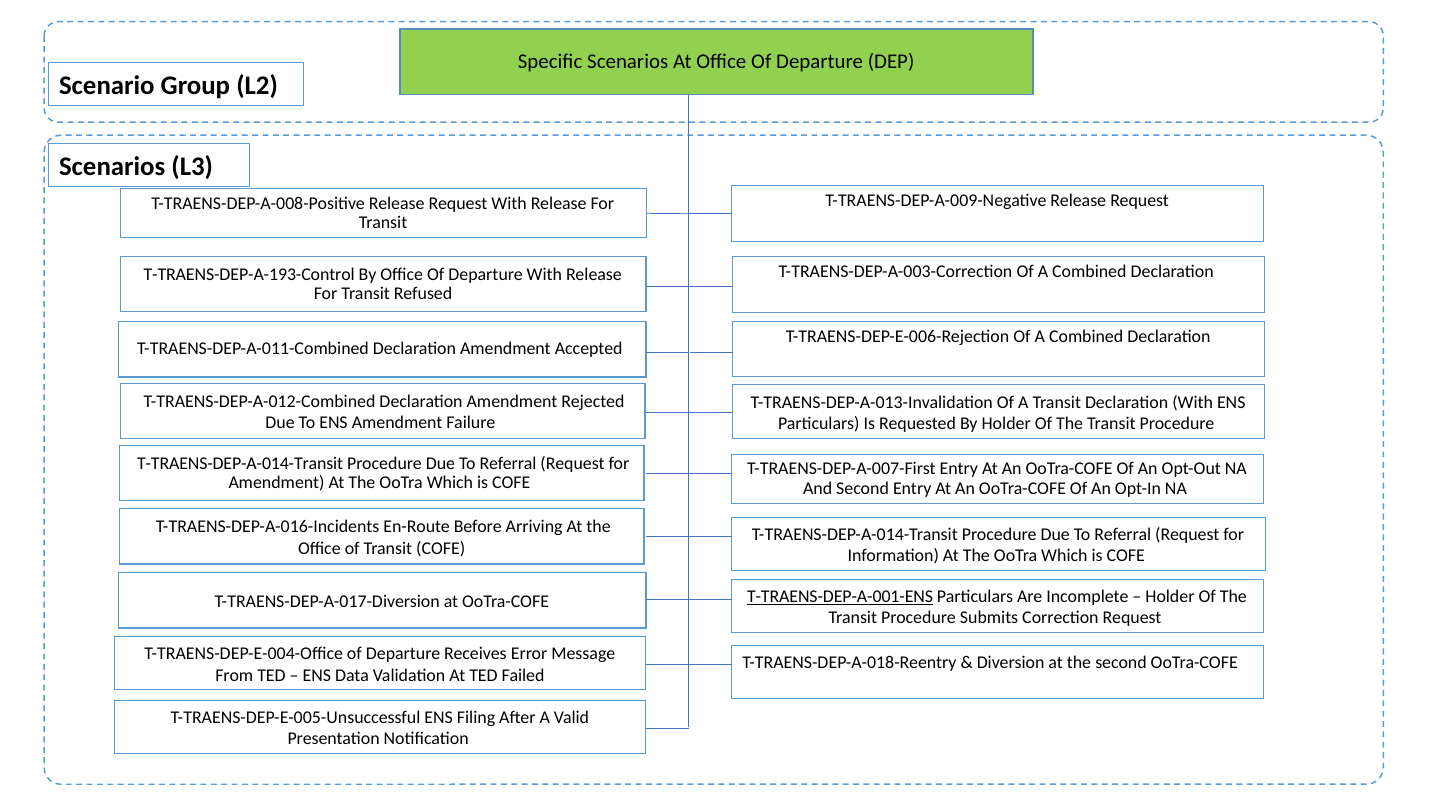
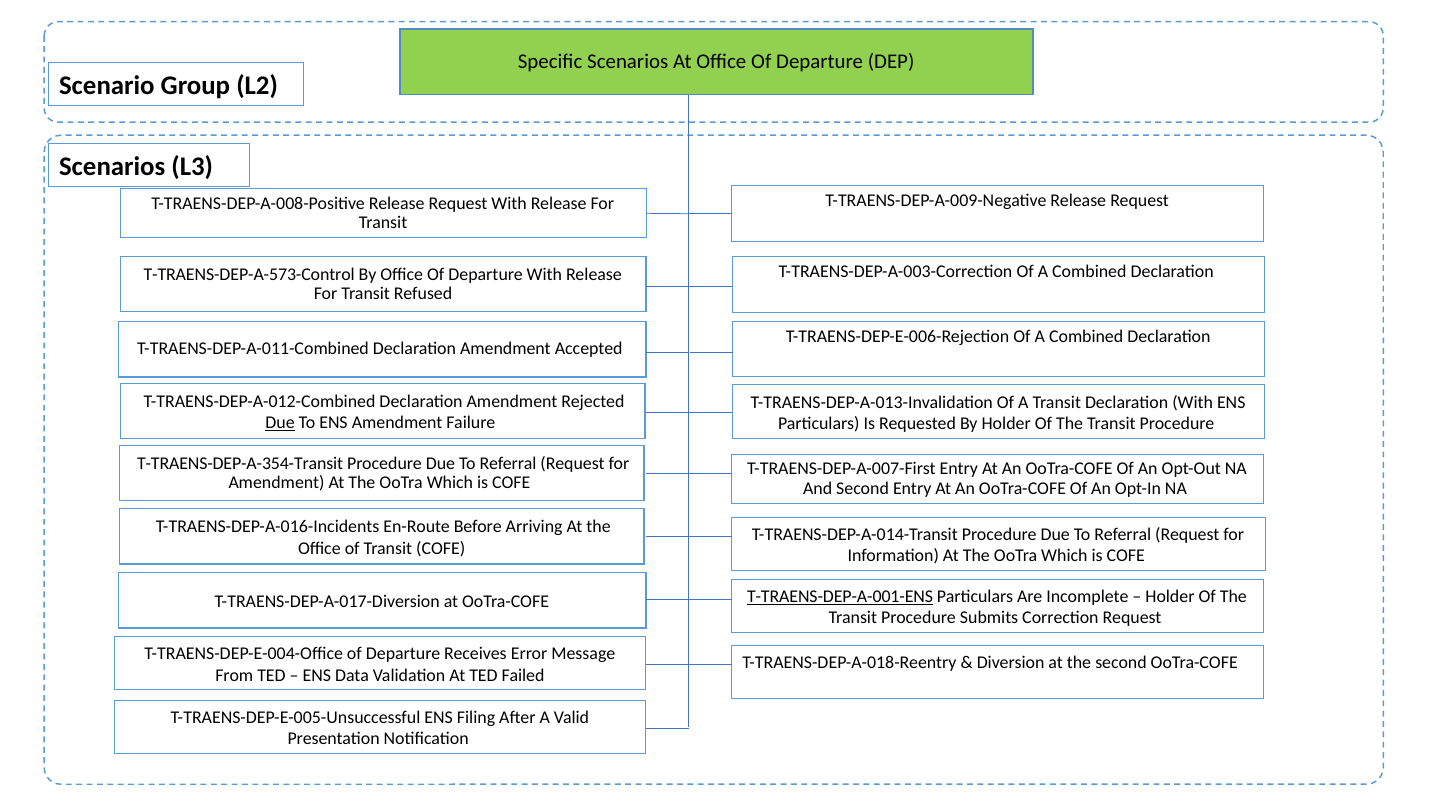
T-TRAENS-DEP-A-193-Control: T-TRAENS-DEP-A-193-Control -> T-TRAENS-DEP-A-573-Control (249, 274)
Due underline: none -> present (280, 423)
T-TRAENS-DEP-A-014-Transit: T-TRAENS-DEP-A-014-Transit -> T-TRAENS-DEP-A-354-Transit (240, 463)
